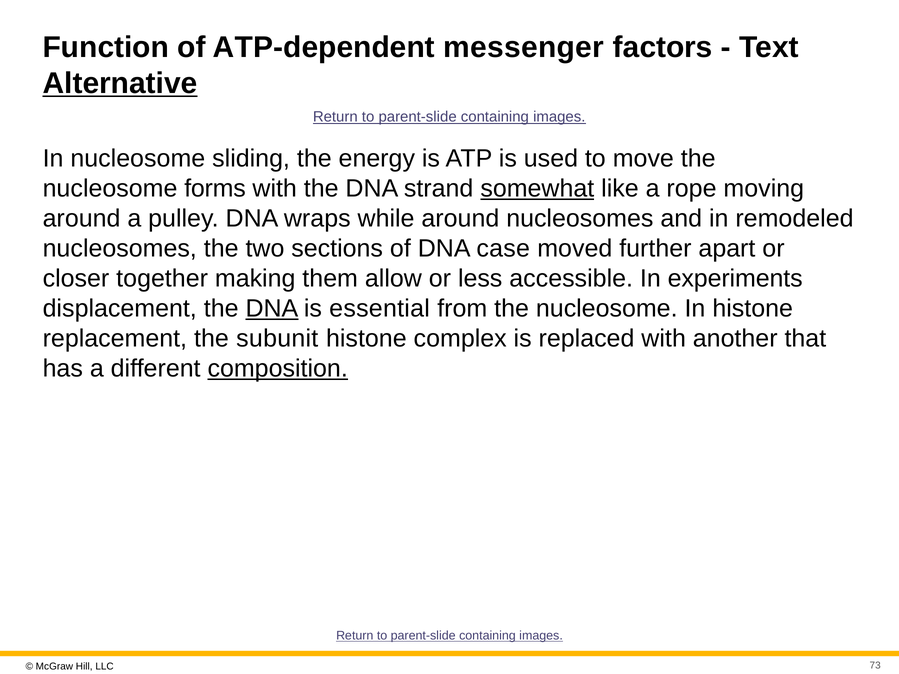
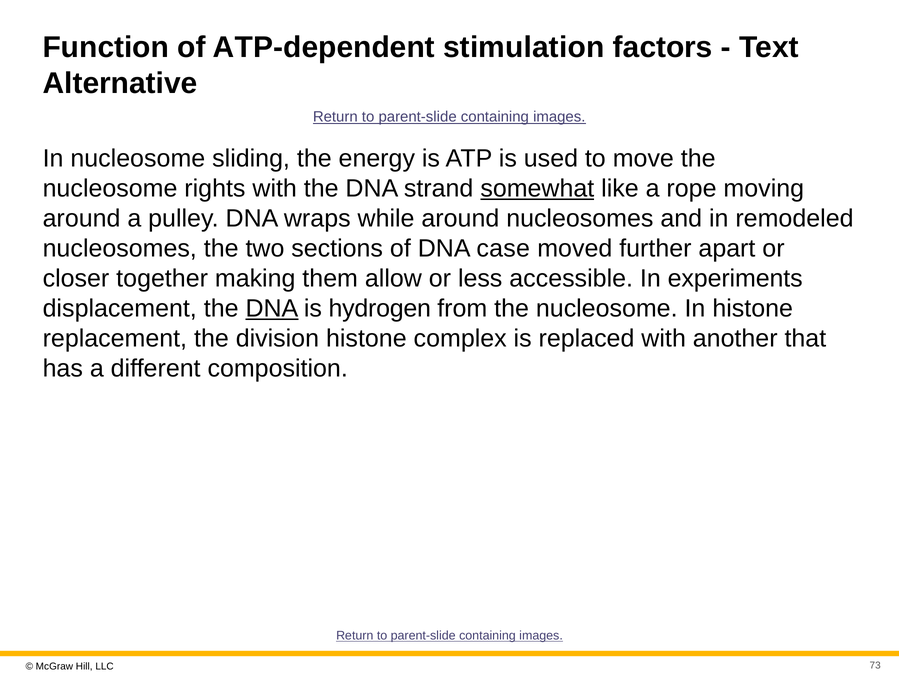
messenger: messenger -> stimulation (524, 47)
Alternative underline: present -> none (120, 83)
forms: forms -> rights (215, 189)
essential: essential -> hydrogen (380, 308)
subunit: subunit -> division (277, 338)
composition underline: present -> none (278, 368)
